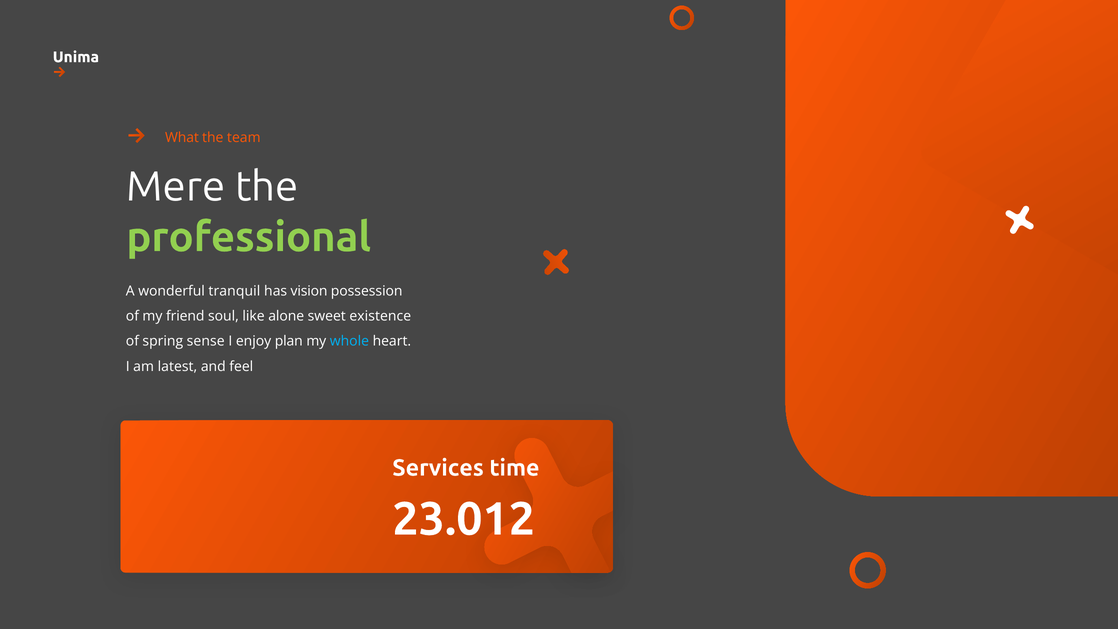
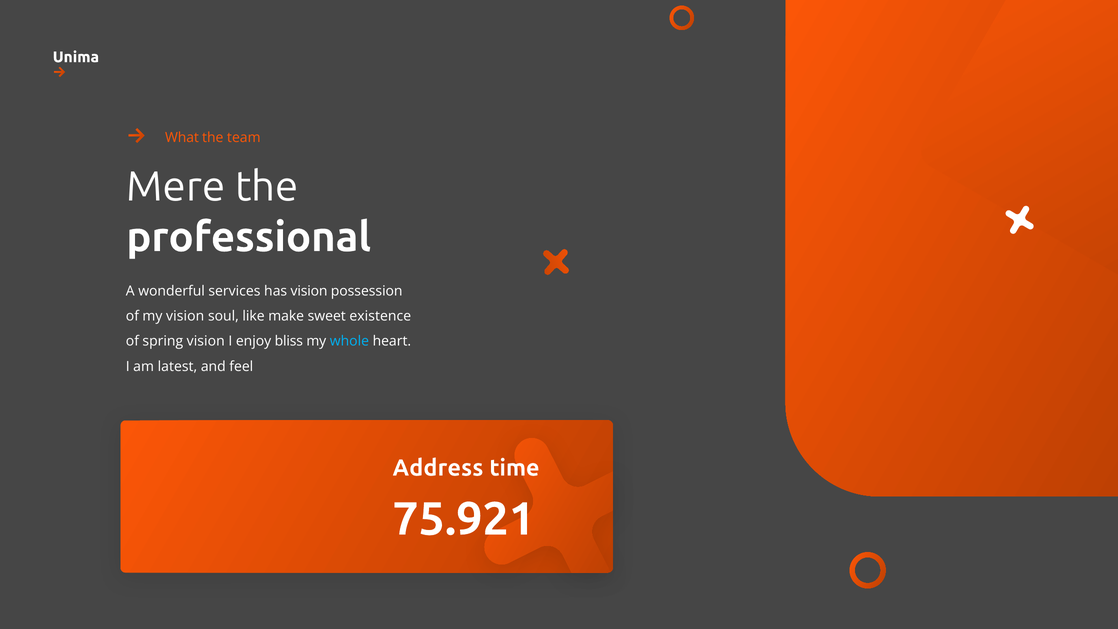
professional colour: light green -> white (249, 237)
tranquil: tranquil -> services (234, 291)
my friend: friend -> vision (185, 316)
alone: alone -> make (286, 316)
spring sense: sense -> vision (206, 341)
plan: plan -> bliss (289, 341)
Services: Services -> Address (438, 468)
23.012: 23.012 -> 75.921 (464, 519)
